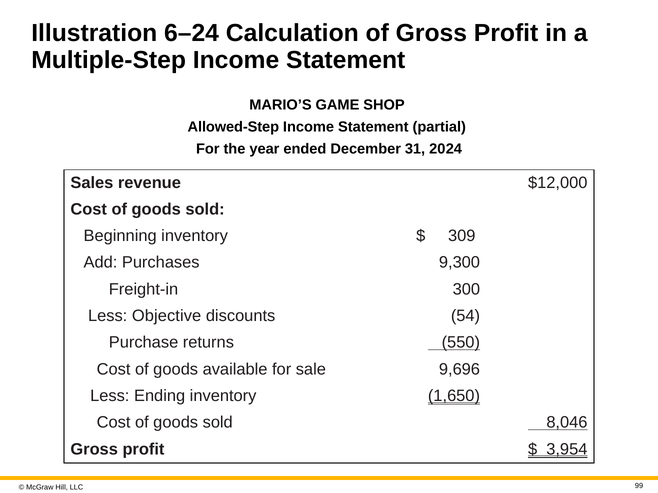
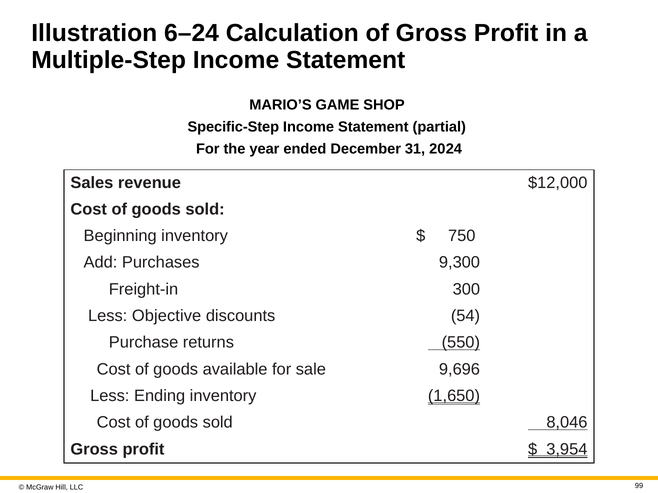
Allowed-Step: Allowed-Step -> Specific-Step (233, 127)
309: 309 -> 750 (462, 236)
